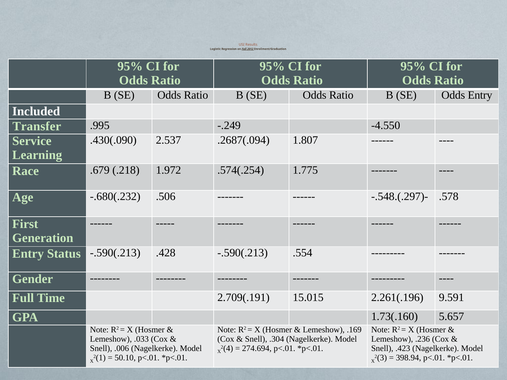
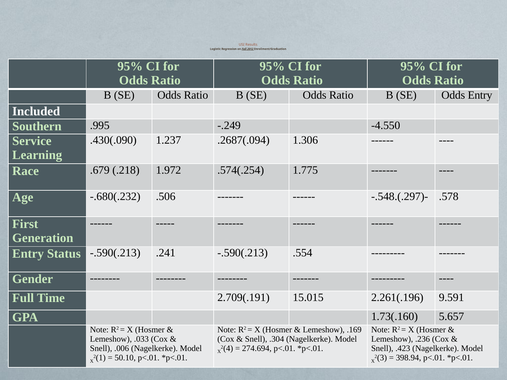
Transfer: Transfer -> Southern (37, 126)
2.537: 2.537 -> 1.237 (168, 140)
1.807: 1.807 -> 1.306 (305, 140)
.428: .428 -> .241 (166, 253)
